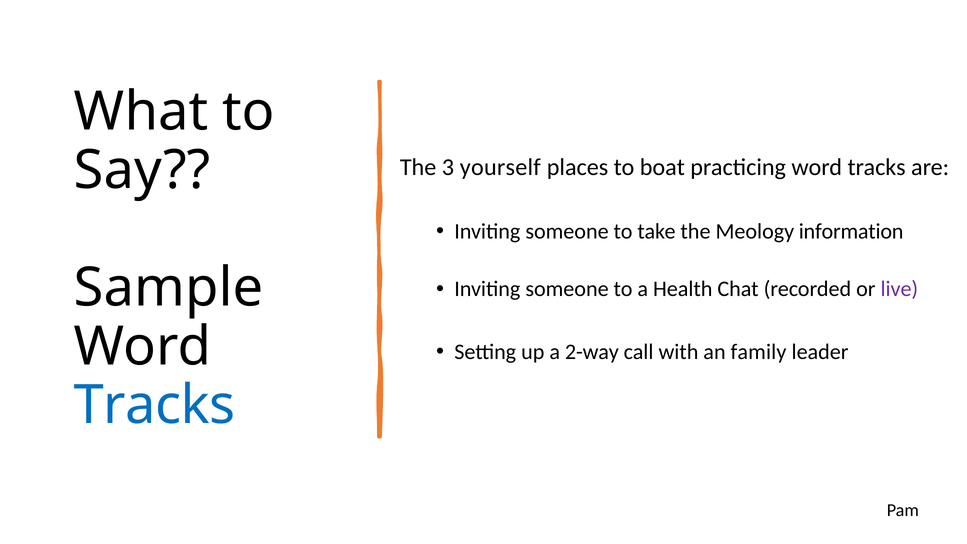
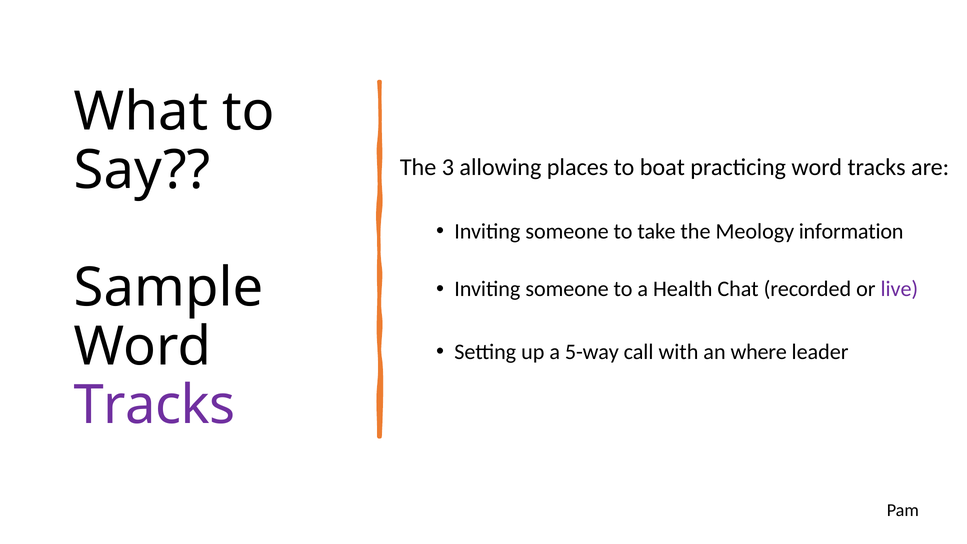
yourself: yourself -> allowing (500, 167)
2-way: 2-way -> 5-way (592, 352)
family: family -> where (759, 352)
Tracks colour: blue -> purple (154, 405)
